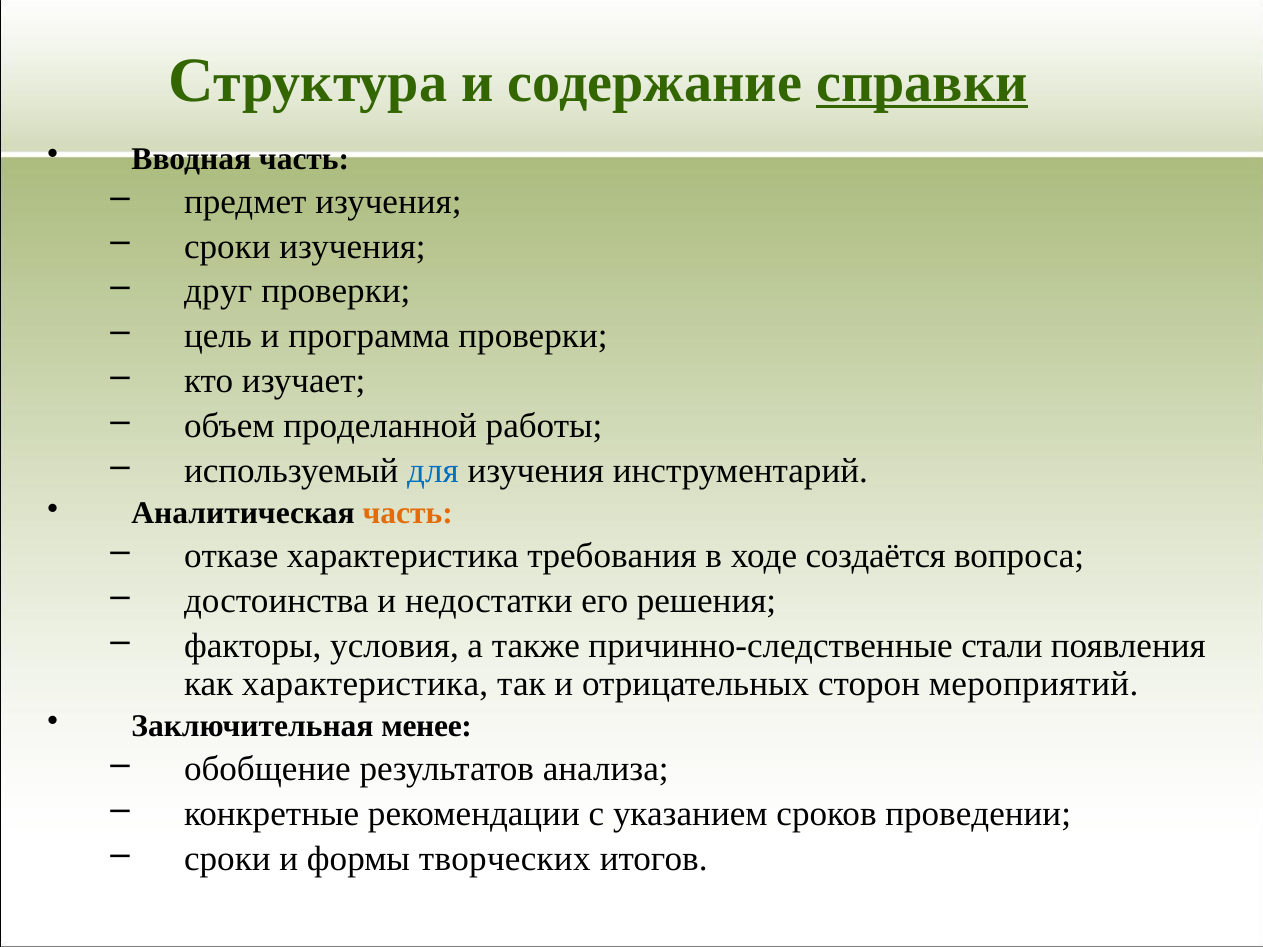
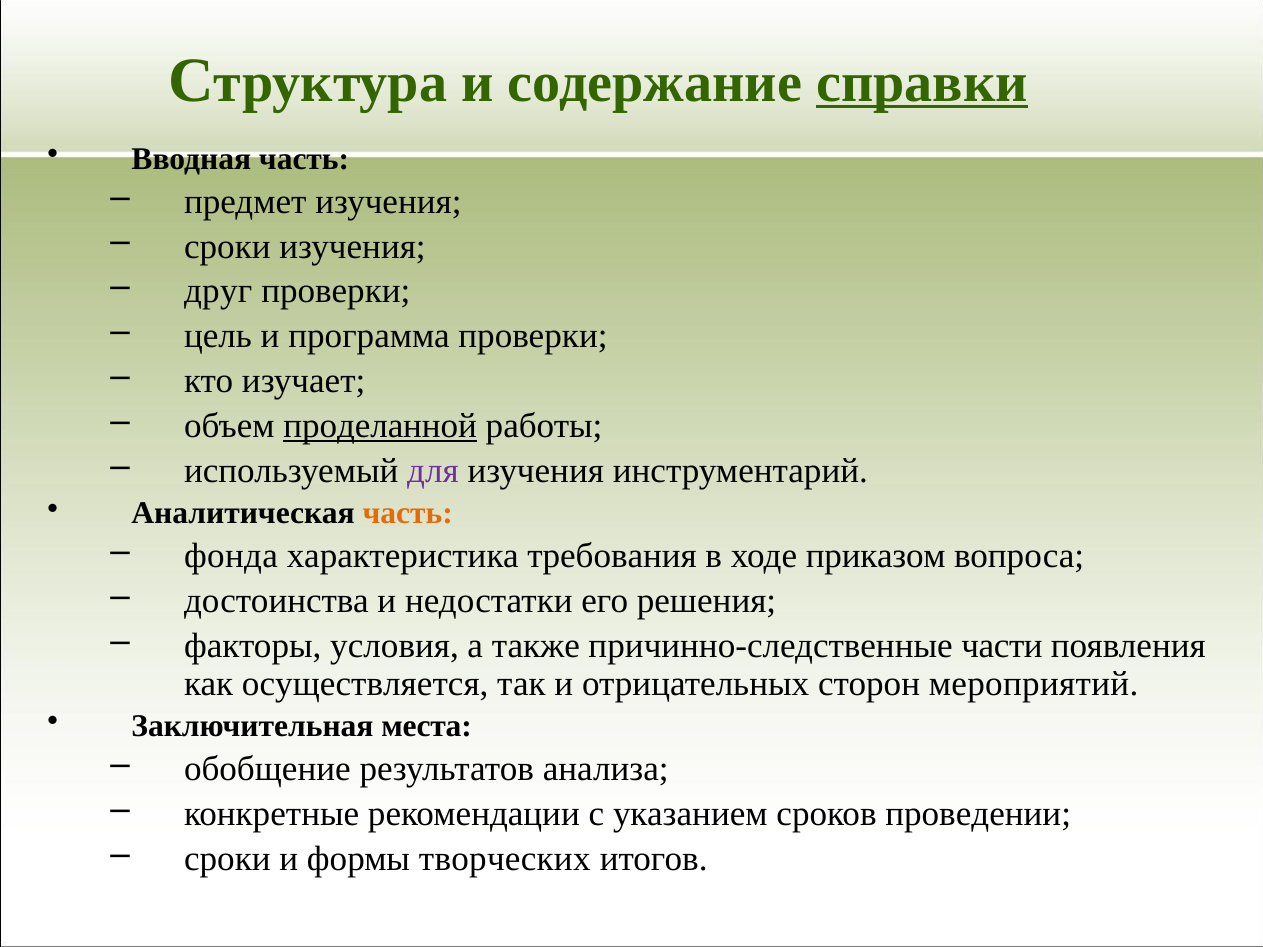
проделанной underline: none -> present (380, 426)
для colour: blue -> purple (433, 471)
отказе: отказе -> фонда (231, 556)
создаётся: создаётся -> приказом (876, 556)
стали: стали -> части (1002, 646)
как характеристика: характеристика -> осуществляется (365, 684)
менее: менее -> места (427, 726)
